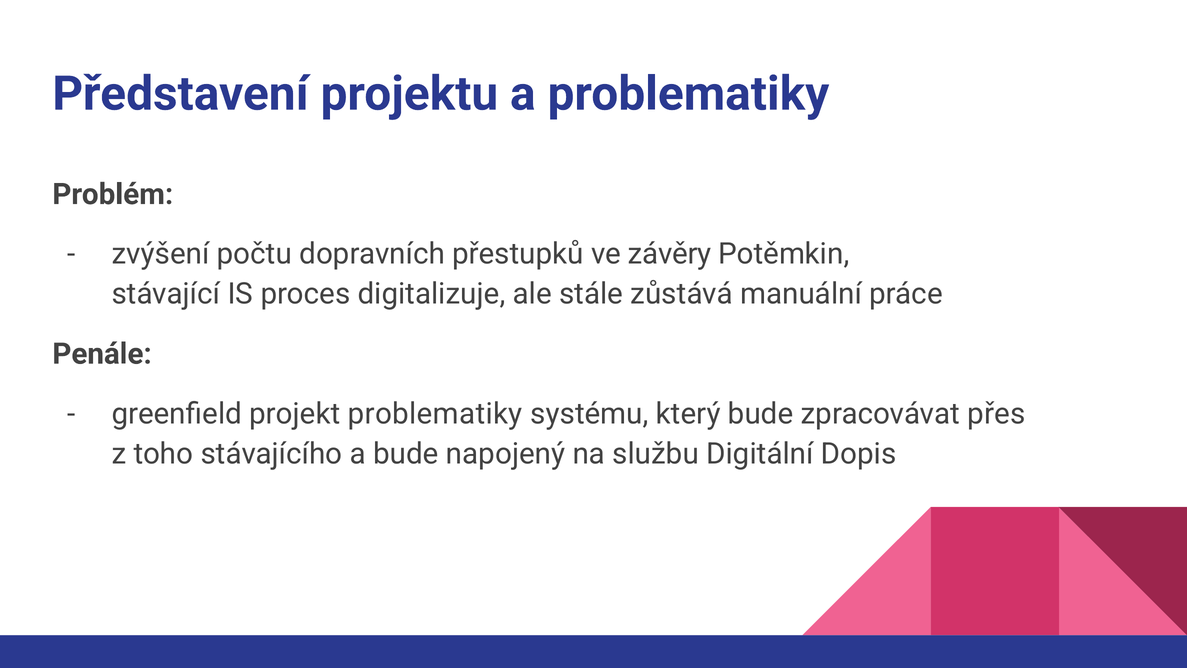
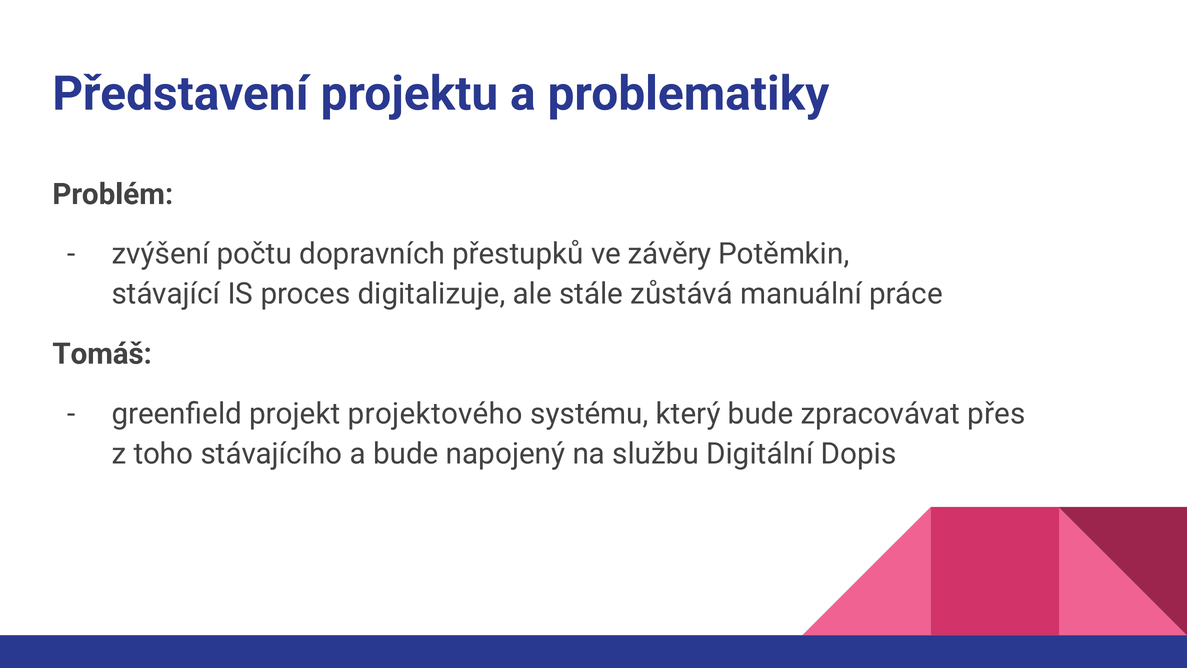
Penále: Penále -> Tomáš (102, 354)
projekt problematiky: problematiky -> projektového (435, 414)
